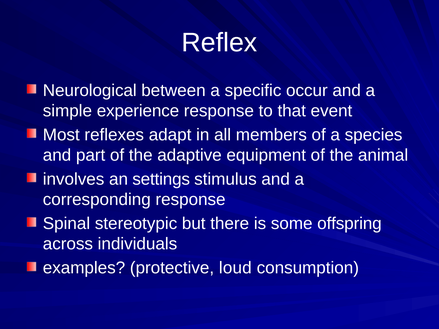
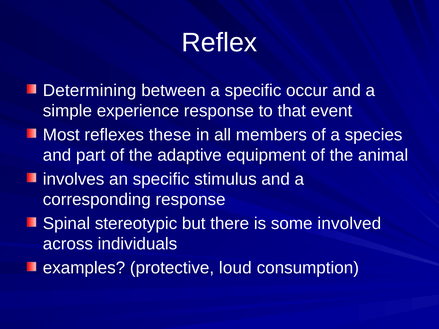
Neurological: Neurological -> Determining (90, 90)
adapt: adapt -> these (170, 135)
an settings: settings -> specific (161, 179)
offspring: offspring -> involved (349, 224)
